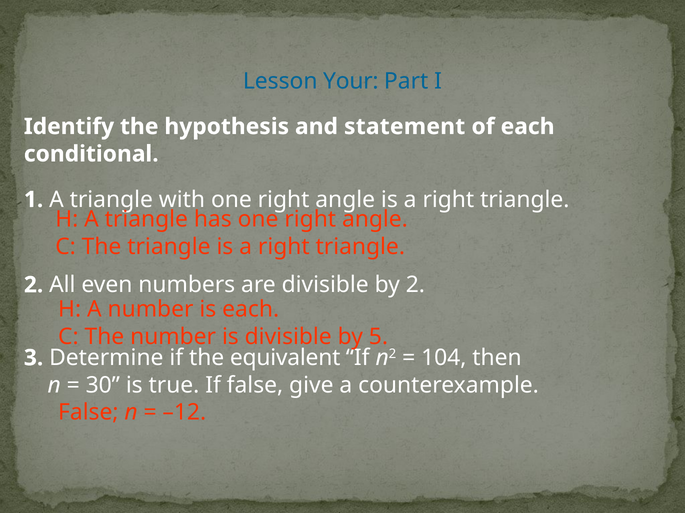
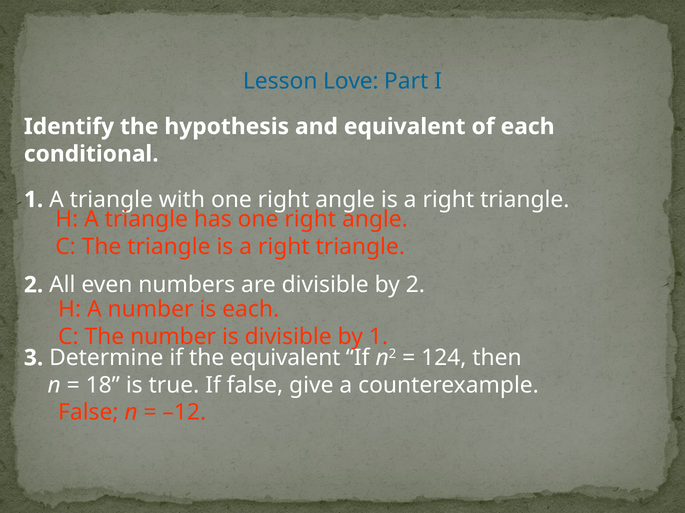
Your: Your -> Love (351, 81)
and statement: statement -> equivalent (405, 127)
by 5: 5 -> 1 (378, 337)
104: 104 -> 124 (444, 358)
30: 30 -> 18 (103, 386)
